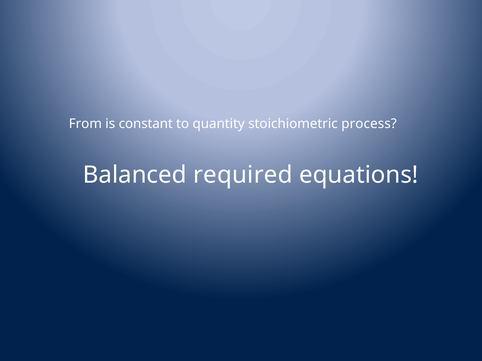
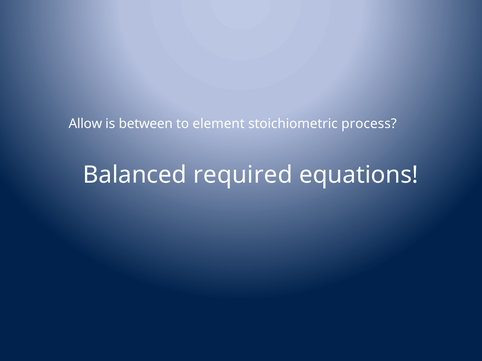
From: From -> Allow (85, 124)
constant: constant -> between (146, 124)
quantity: quantity -> element (219, 124)
